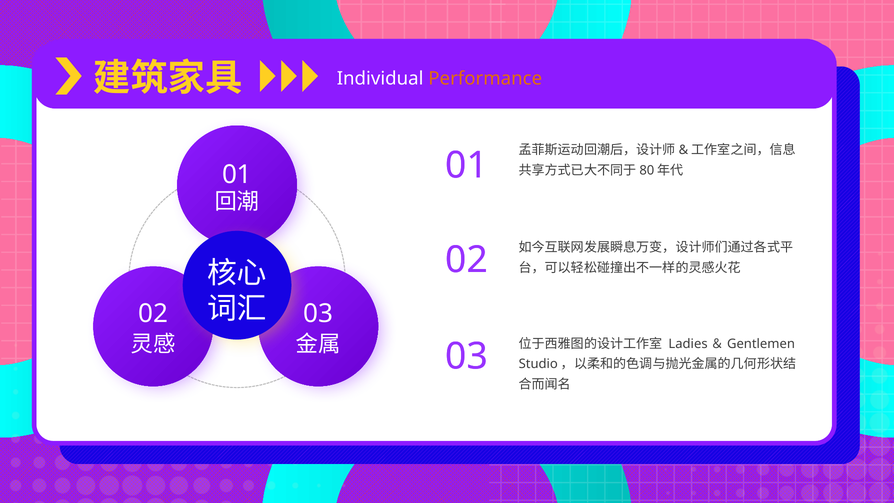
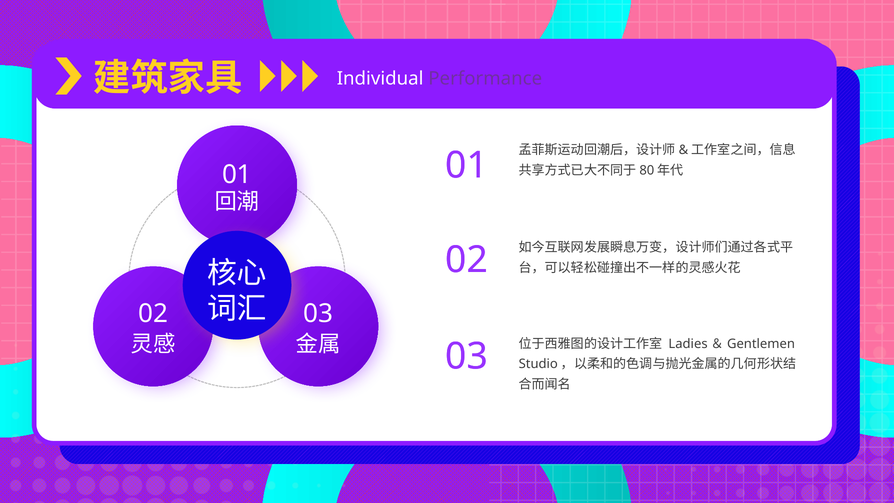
Performance colour: orange -> purple (485, 78)
